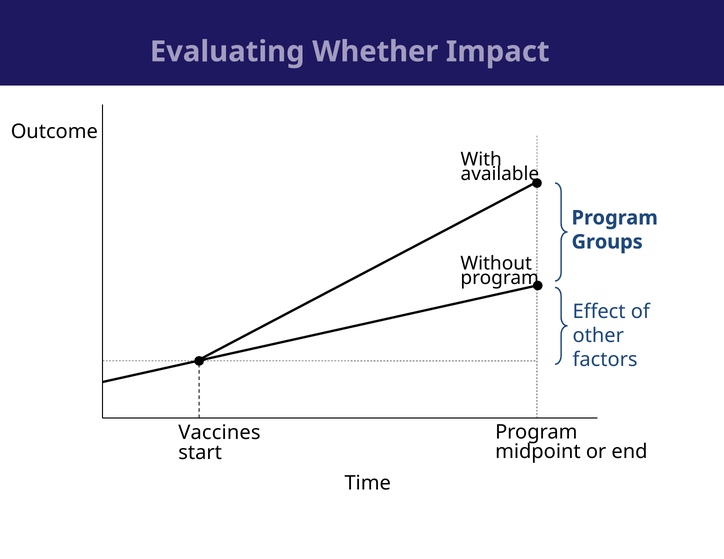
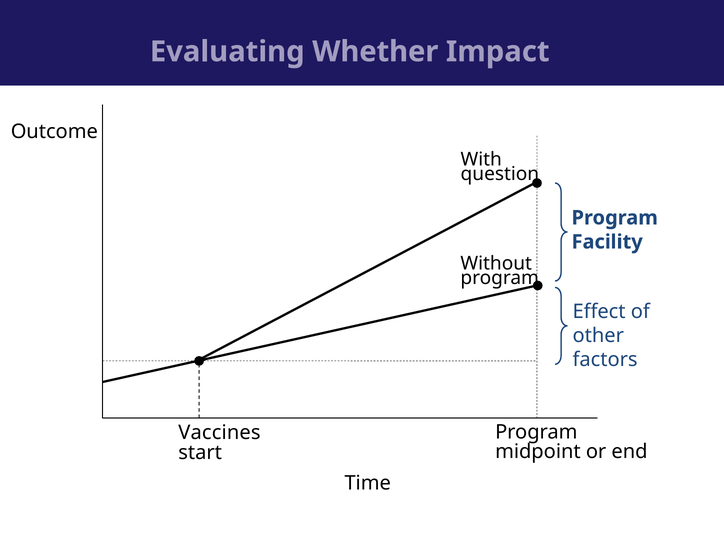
available: available -> question (500, 174)
Groups: Groups -> Facility (607, 242)
